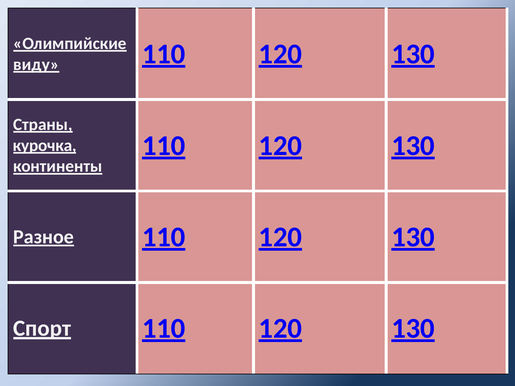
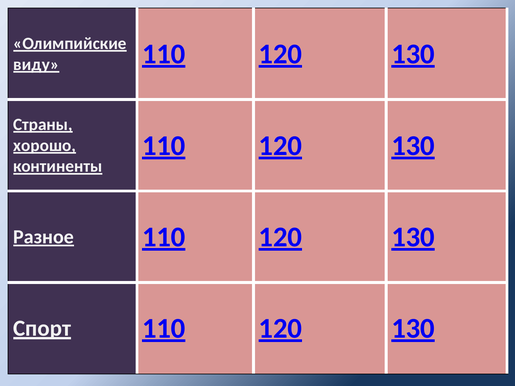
курочка: курочка -> хорошо (45, 145)
